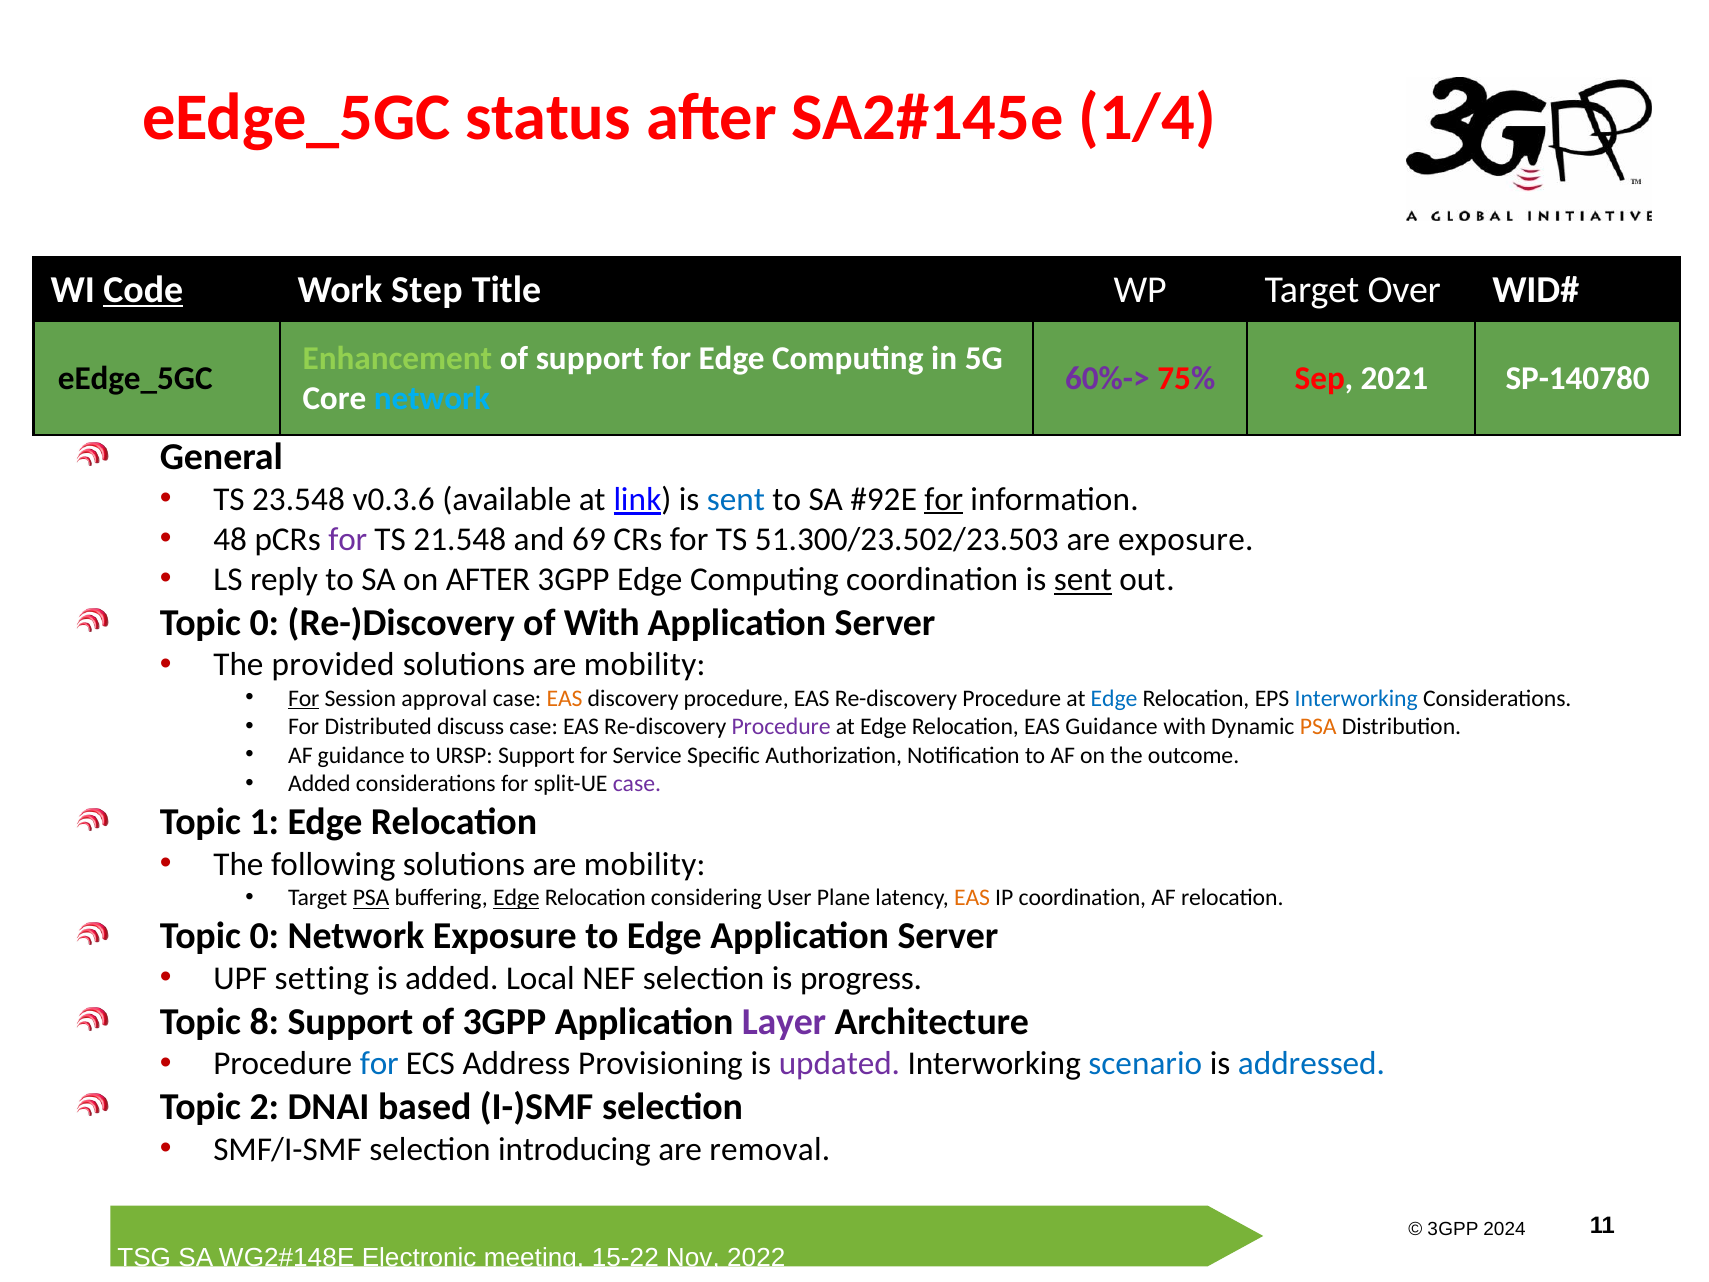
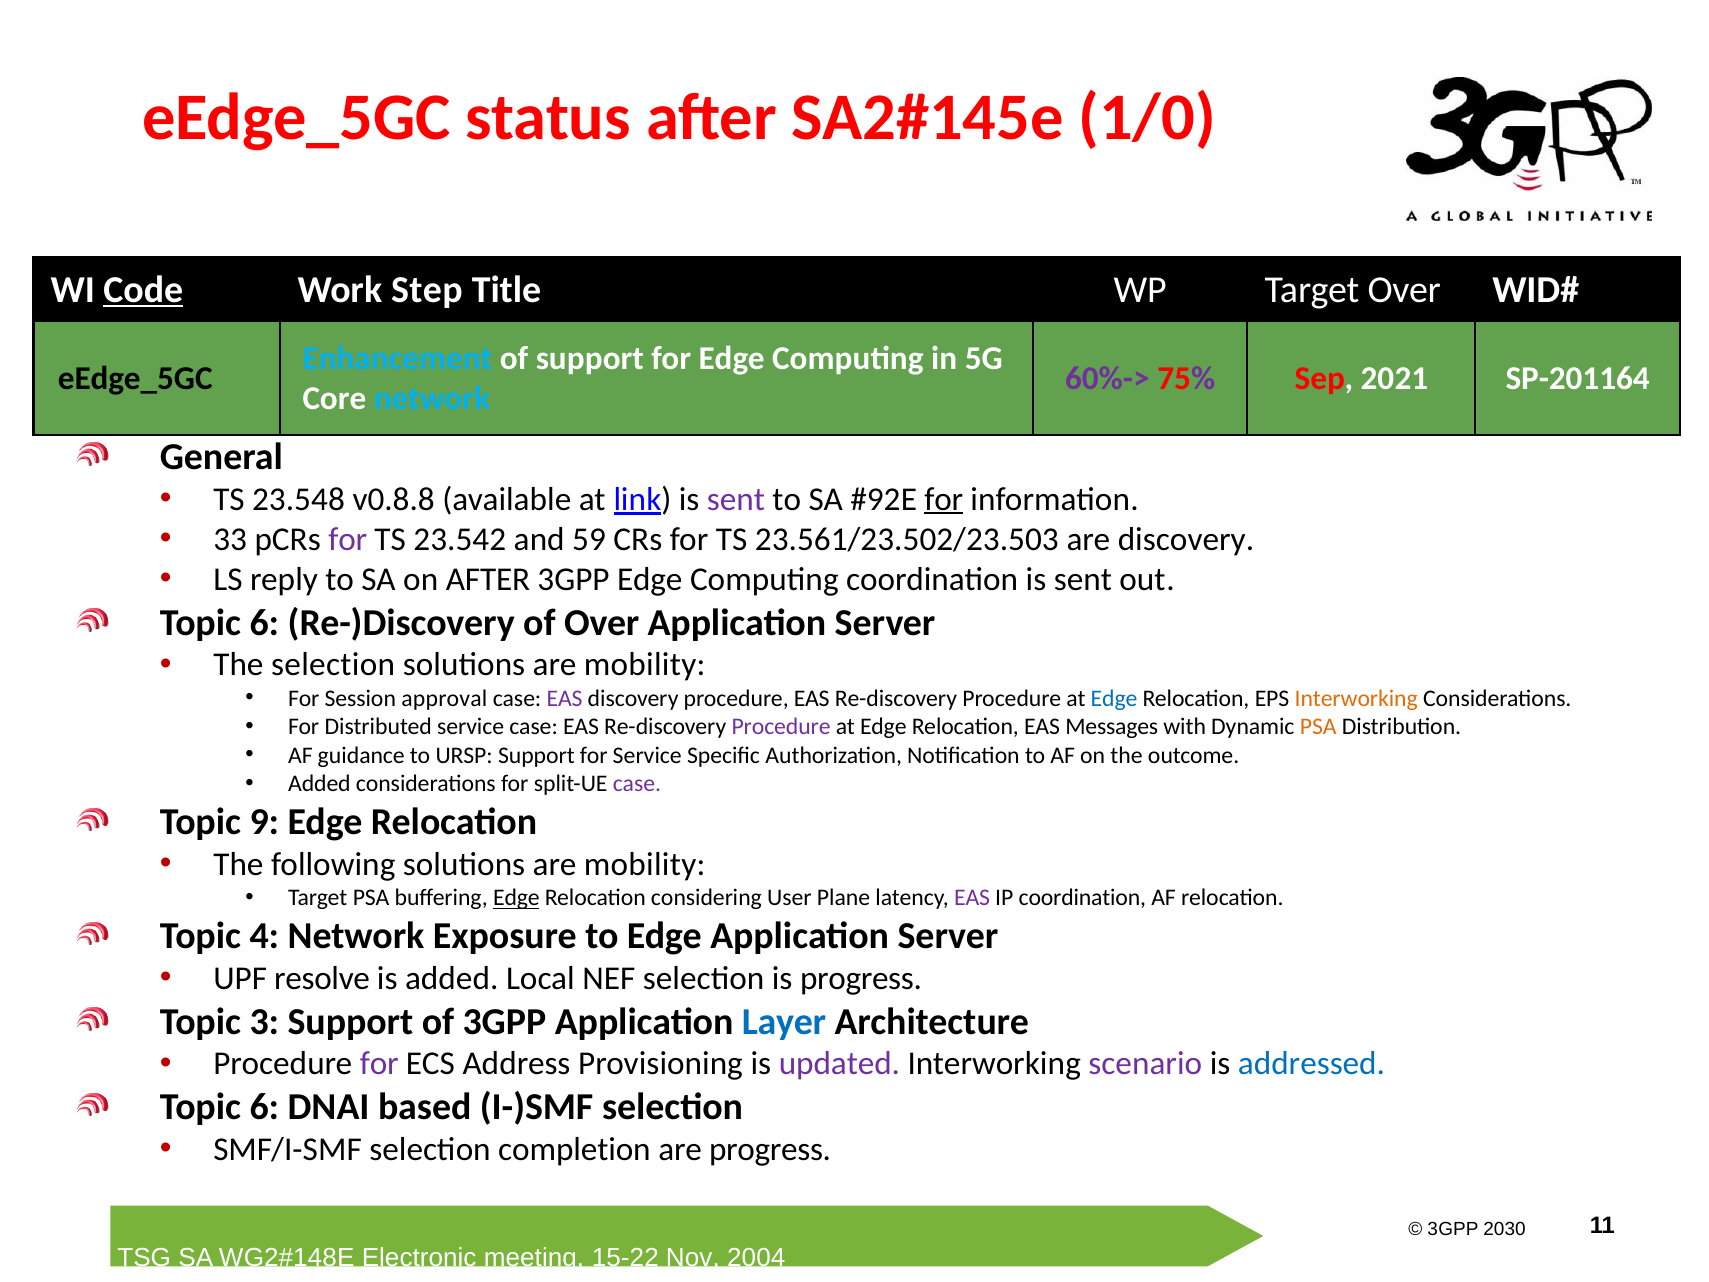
1/4: 1/4 -> 1/0 (1147, 117)
Enhancement colour: light green -> light blue (397, 358)
SP-140780: SP-140780 -> SP-201164 (1578, 379)
v0.3.6: v0.3.6 -> v0.8.8 (394, 499)
sent colour: blue -> purple (736, 499)
48: 48 -> 33 (230, 539)
21.548: 21.548 -> 23.542 (460, 539)
69: 69 -> 59 (589, 539)
51.300/23.502/23.503: 51.300/23.502/23.503 -> 23.561/23.502/23.503 (907, 539)
are exposure: exposure -> discovery (1186, 539)
sent underline: present -> none (1083, 579)
0: 0 -> 6 (264, 622)
of With: With -> Over (602, 622)
The provided: provided -> selection (333, 665)
For underline: present -> none (304, 698)
EAS colour: orange -> purple (565, 698)
Interworking colour: blue -> orange (1356, 698)
Distributed discuss: discuss -> service (471, 727)
EAS Guidance: Guidance -> Messages (1112, 727)
1: 1 -> 9 (264, 822)
PSA underline: present -> none (371, 898)
EAS colour: orange -> purple (972, 898)
0: 0 -> 4 (264, 936)
setting: setting -> resolve (322, 978)
8: 8 -> 3 (264, 1021)
Layer colour: purple -> blue (784, 1021)
for colour: blue -> purple (379, 1064)
scenario colour: blue -> purple (1145, 1064)
2: 2 -> 6 (264, 1107)
introducing: introducing -> completion (574, 1149)
are removal: removal -> progress (770, 1149)
2024: 2024 -> 2030 (1505, 1229)
2022: 2022 -> 2004 (756, 1258)
